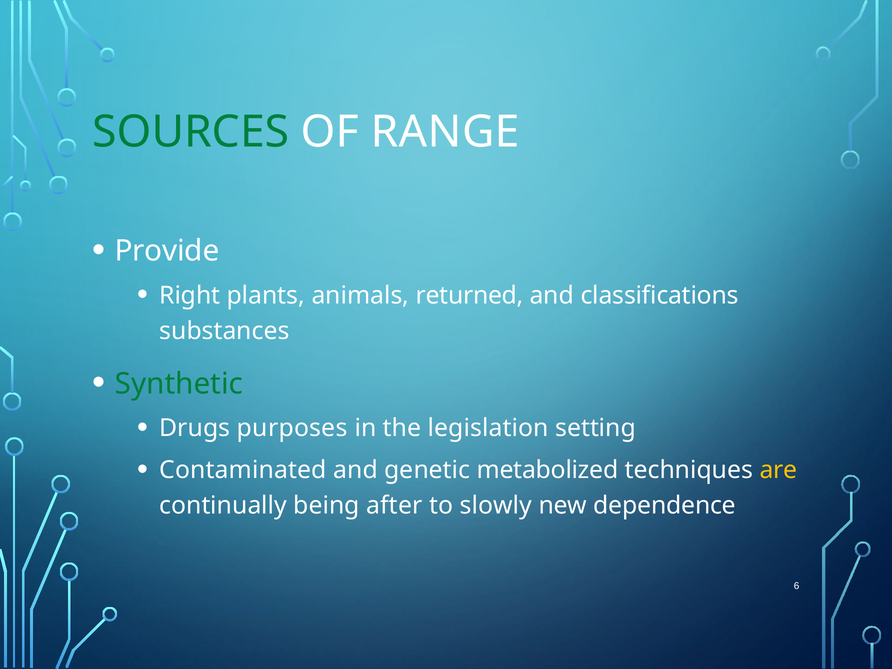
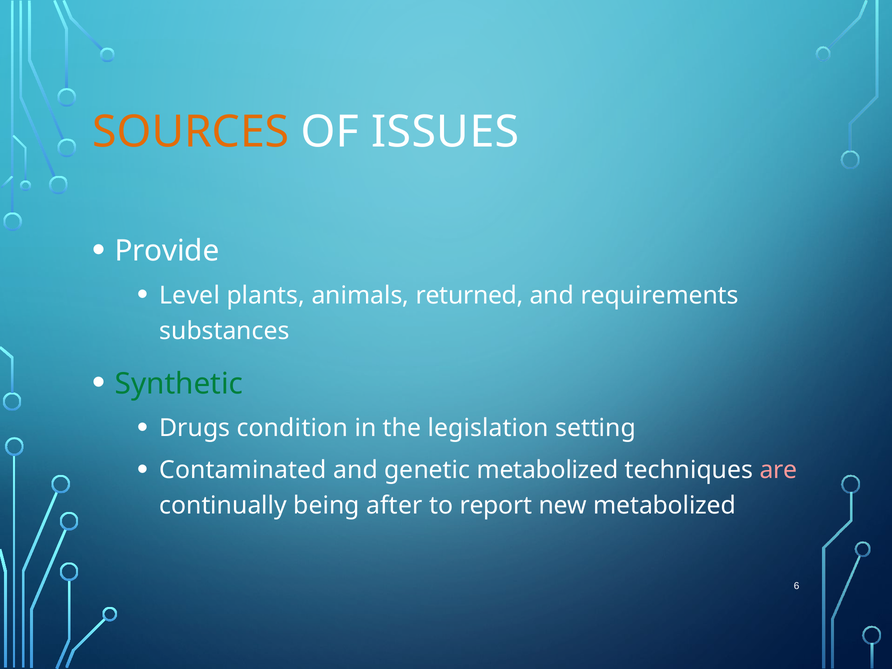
SOURCES colour: green -> orange (191, 132)
RANGE: RANGE -> ISSUES (445, 132)
Right: Right -> Level (190, 295)
classifications: classifications -> requirements (660, 295)
purposes: purposes -> condition (292, 428)
are colour: yellow -> pink (779, 470)
slowly: slowly -> report (496, 506)
new dependence: dependence -> metabolized (665, 506)
